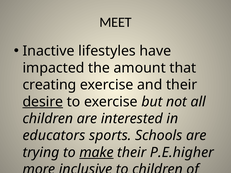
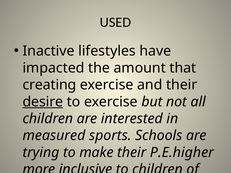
MEET: MEET -> USED (115, 22)
educators: educators -> measured (54, 136)
make underline: present -> none (96, 153)
